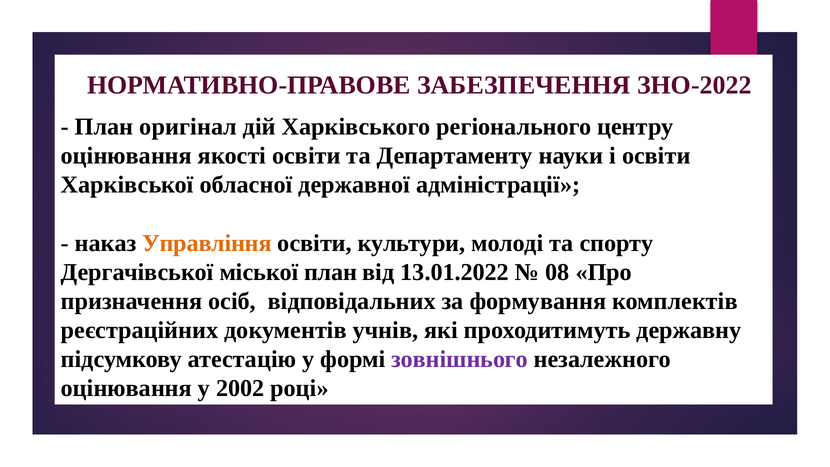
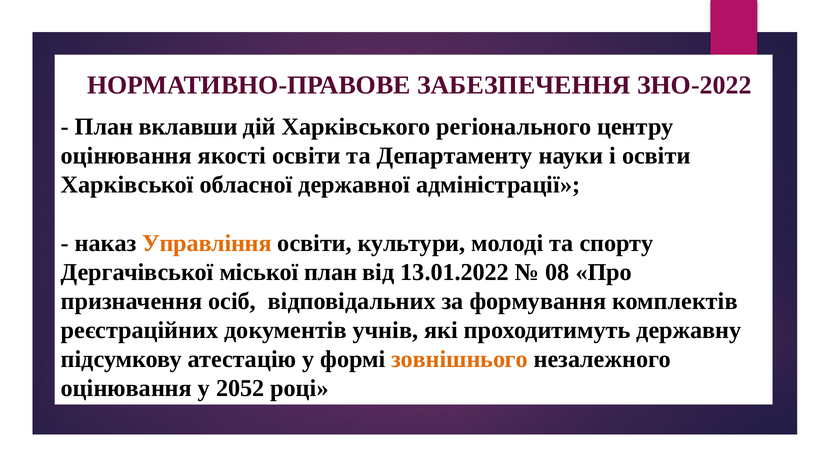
оригінал: оригінал -> вклавши (188, 127)
зовнішнього colour: purple -> orange (460, 359)
2002: 2002 -> 2052 (240, 388)
